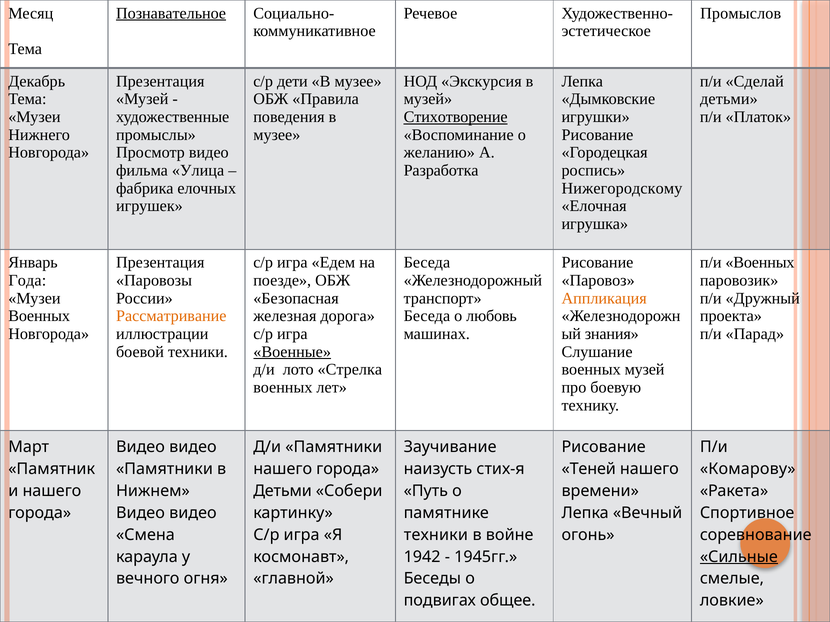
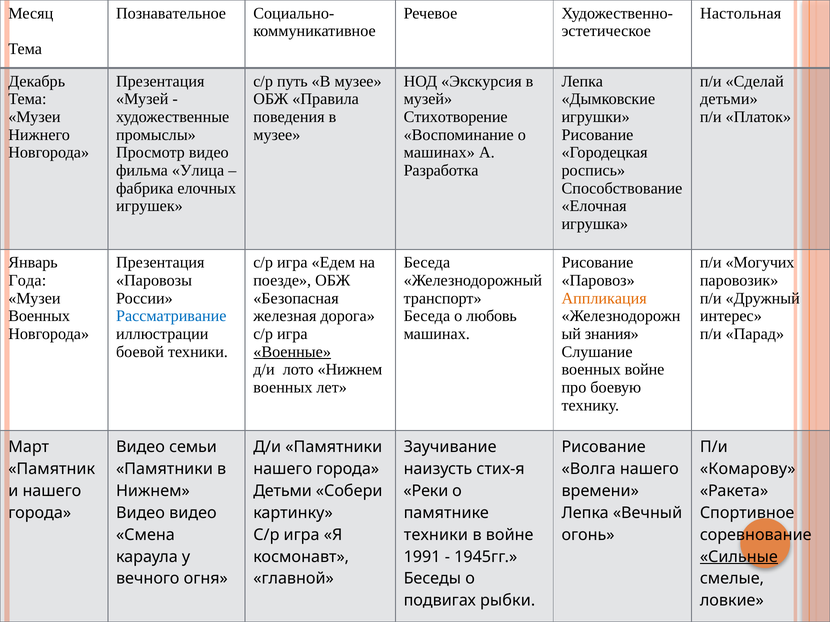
Познавательное underline: present -> none (171, 13)
Промыслов: Промыслов -> Настольная (741, 13)
дети: дети -> путь (292, 81)
Стихотворение underline: present -> none (456, 117)
желанию: желанию -> машинах (439, 153)
Нижегородскому: Нижегородскому -> Способствование (622, 188)
п/и Военных: Военных -> Могучих (760, 263)
Рассматривание colour: orange -> blue (171, 316)
проекта: проекта -> интерес (731, 316)
лото Стрелка: Стрелка -> Нижнем (350, 370)
военных музей: музей -> войне (645, 370)
видео: видео -> семьи (193, 447)
Теней: Теней -> Волга (589, 469)
Путь: Путь -> Реки (426, 491)
1942: 1942 -> 1991 (422, 557)
общее: общее -> рыбки (508, 601)
